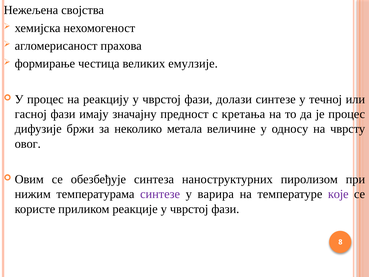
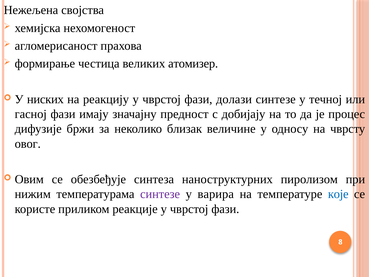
емулзије: емулзије -> атомизер (193, 64)
У процес: процес -> ниских (45, 99)
кретања: кретања -> добијају (243, 114)
метала: метала -> близак (184, 129)
које colour: purple -> blue (338, 194)
